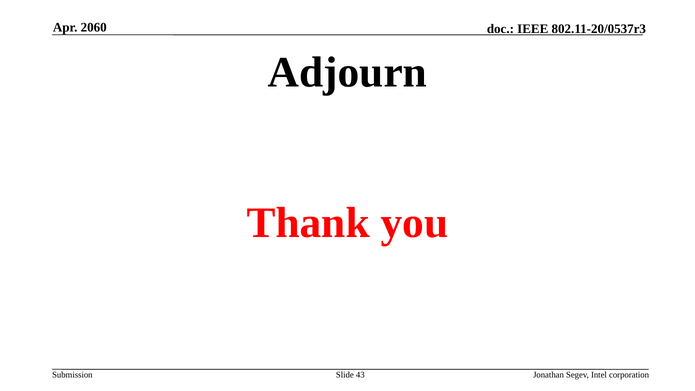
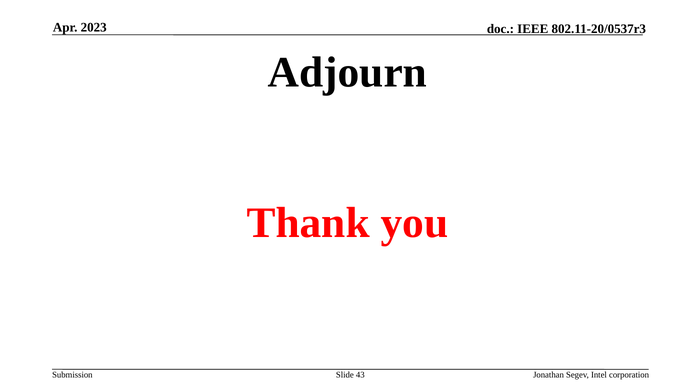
2060: 2060 -> 2023 (94, 28)
